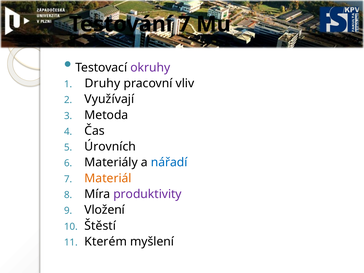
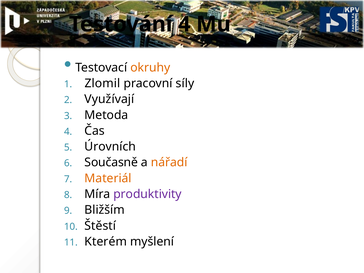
Testování 7: 7 -> 4 (184, 24)
okruhy colour: purple -> orange (150, 68)
Druhy: Druhy -> Zlomil (102, 83)
vliv: vliv -> síly (185, 83)
Materiály: Materiály -> Současně (111, 162)
nářadí colour: blue -> orange (169, 162)
Vložení: Vložení -> Bližším (105, 210)
